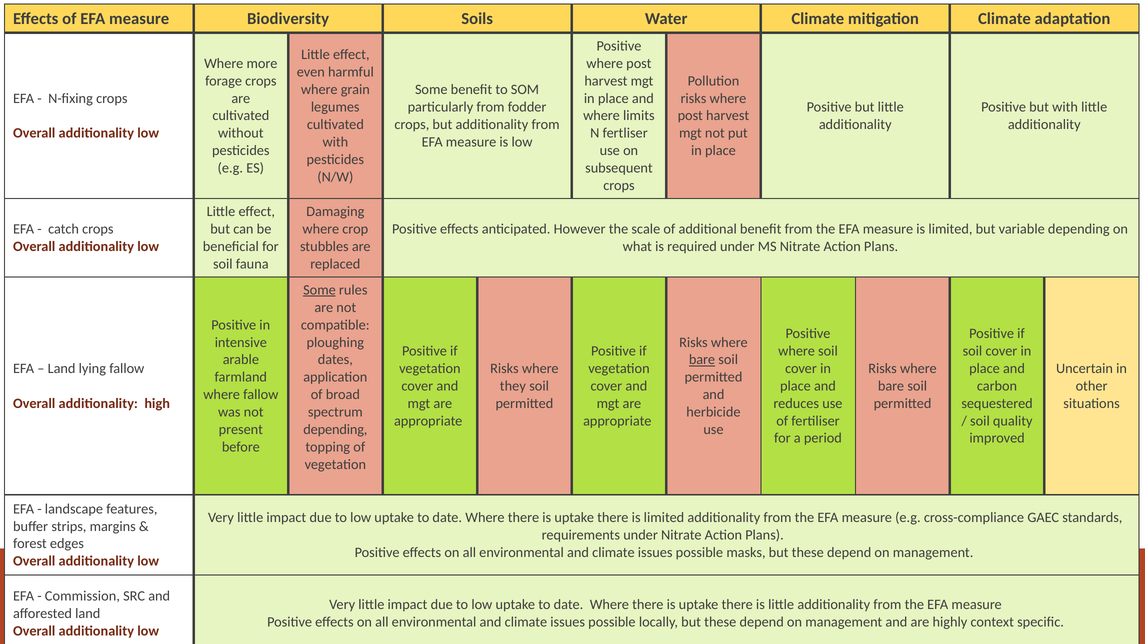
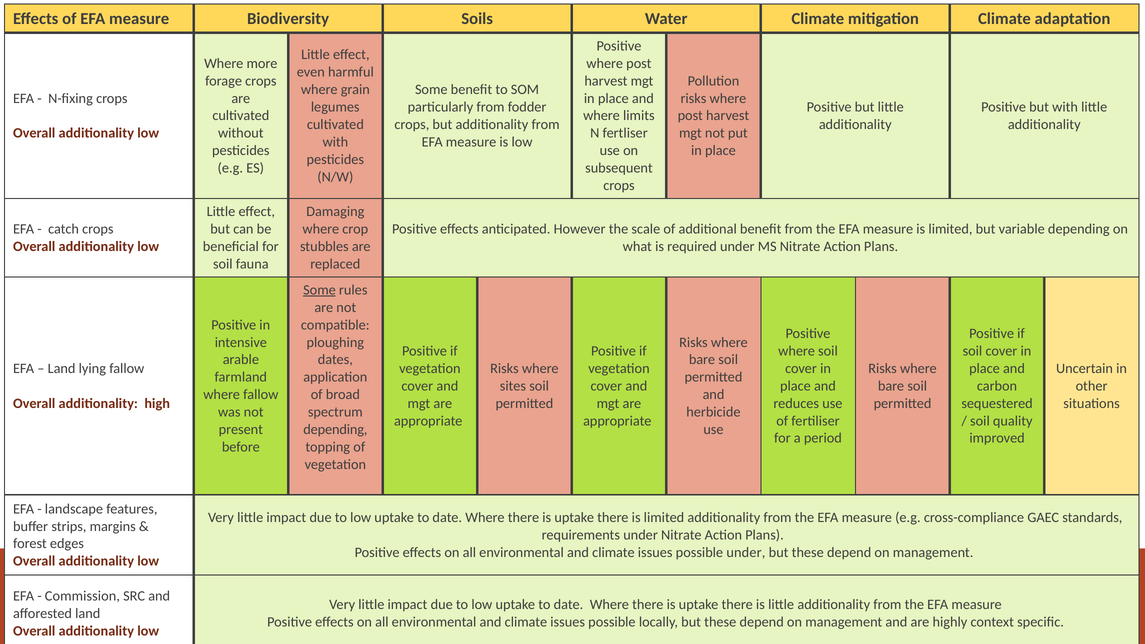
bare underline: present -> none (702, 360)
they: they -> sites (513, 386)
possible masks: masks -> under (746, 553)
